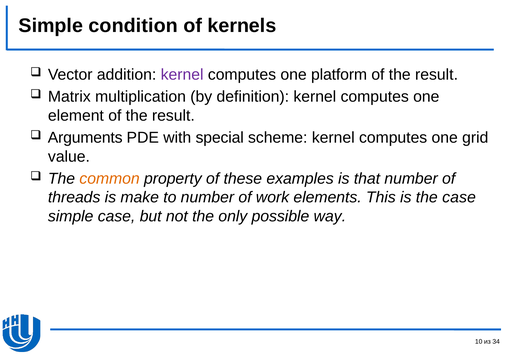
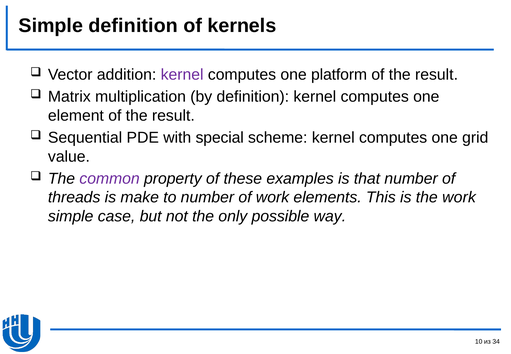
Simple condition: condition -> definition (133, 26)
Arguments: Arguments -> Sequential (85, 138)
common colour: orange -> purple (110, 178)
the case: case -> work (459, 197)
